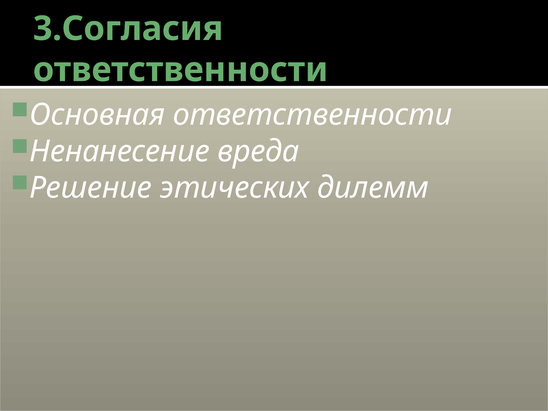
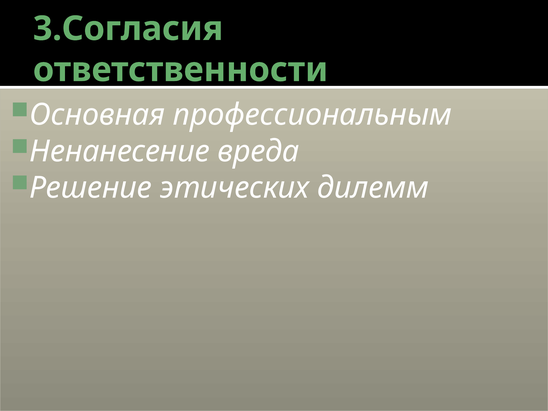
Основная ответственности: ответственности -> профессиональным (312, 115)
